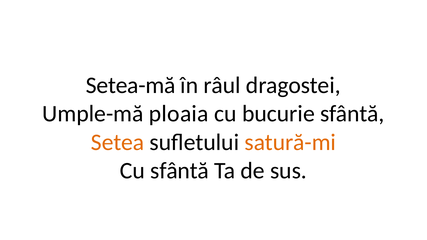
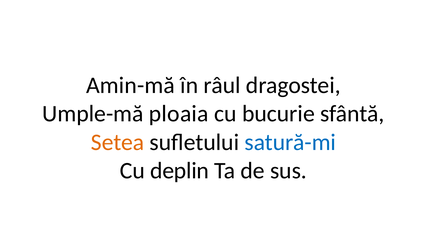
Setea-mă: Setea-mă -> Amin-mă (130, 85)
satură-mi colour: orange -> blue (290, 142)
Cu sfântă: sfântă -> deplin (180, 171)
